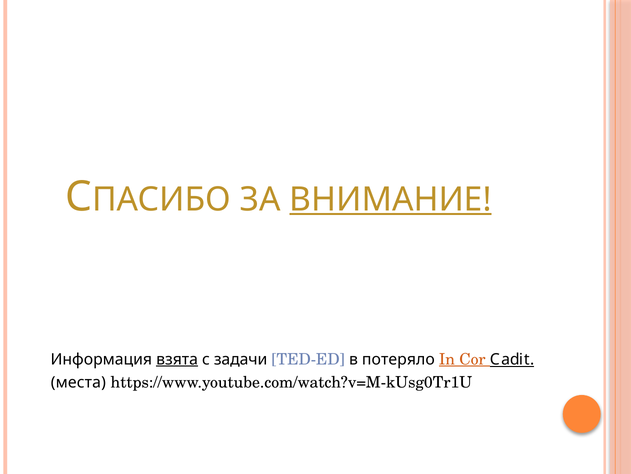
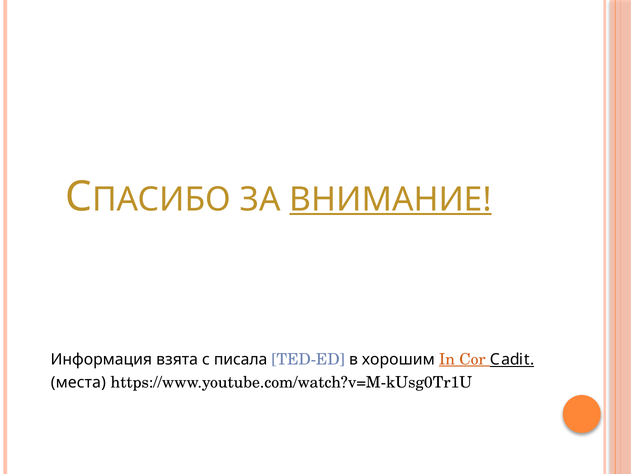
взята underline: present -> none (177, 359)
задачи: задачи -> писала (241, 359)
потеряло: потеряло -> хорошим (398, 359)
